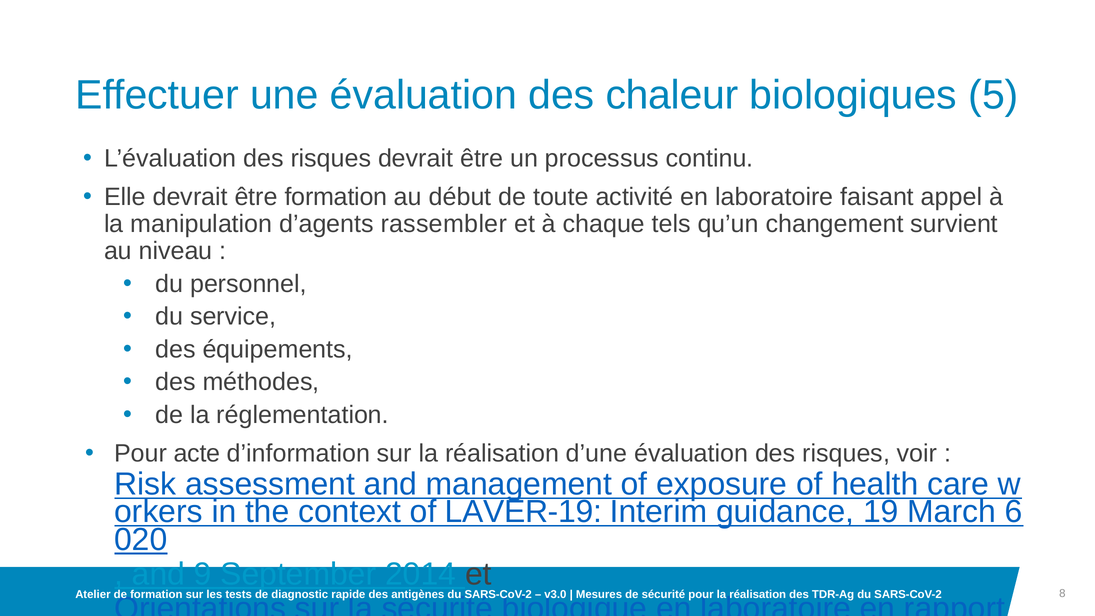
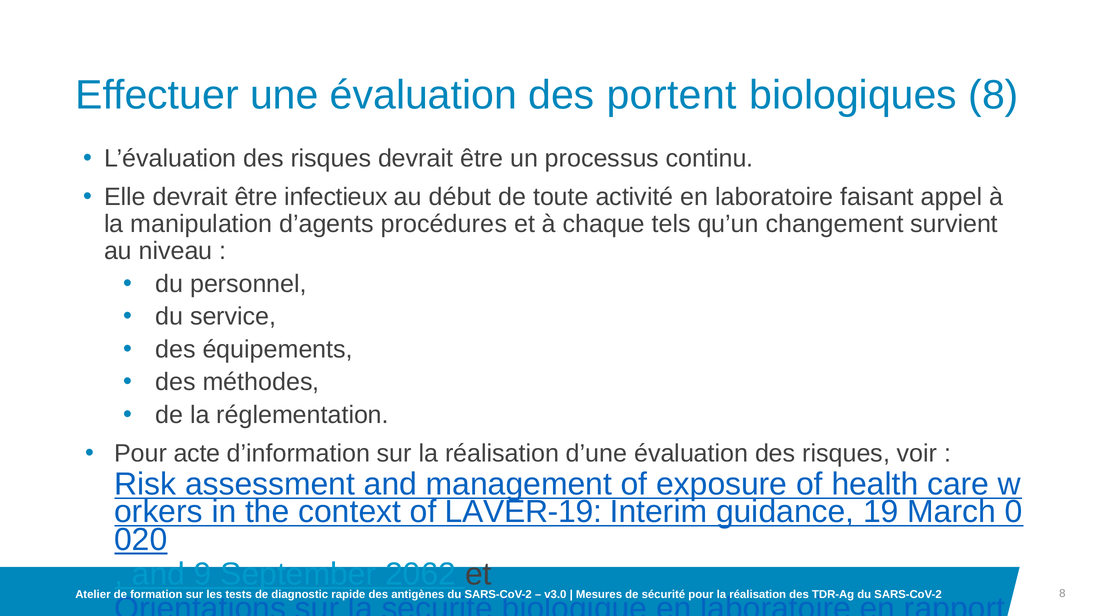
chaleur: chaleur -> portent (672, 95)
biologiques 5: 5 -> 8 (993, 95)
être formation: formation -> infectieux (336, 197)
rassembler: rassembler -> procédures (444, 224)
6: 6 -> 0 (1014, 512)
2014: 2014 -> 2062 (421, 574)
